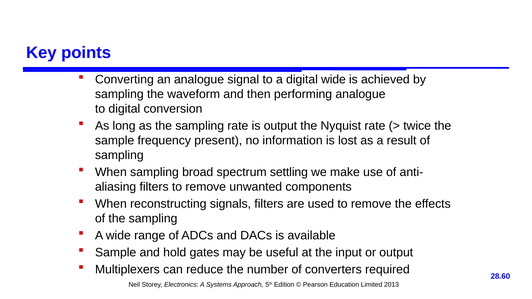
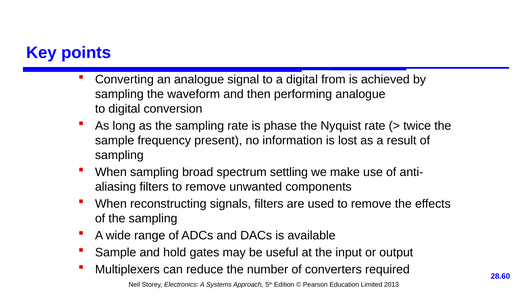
digital wide: wide -> from (333, 80)
is output: output -> phase (280, 126)
